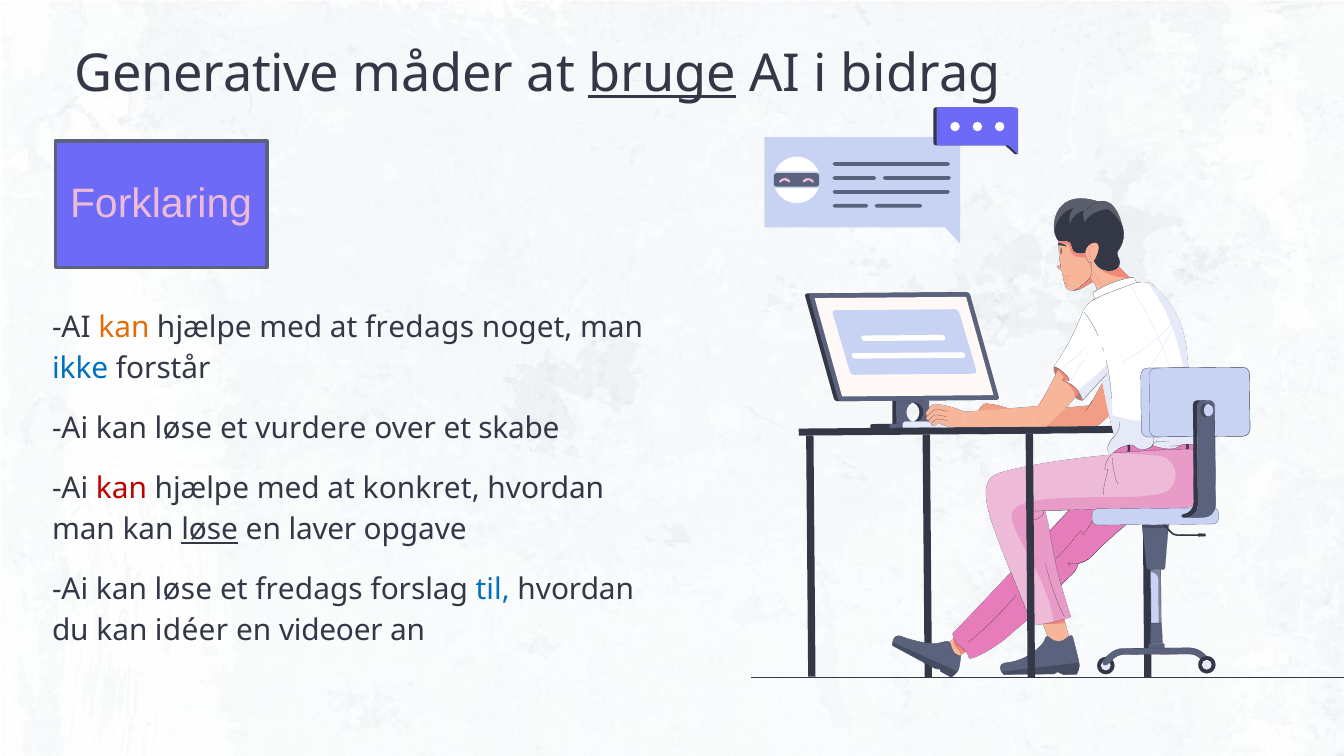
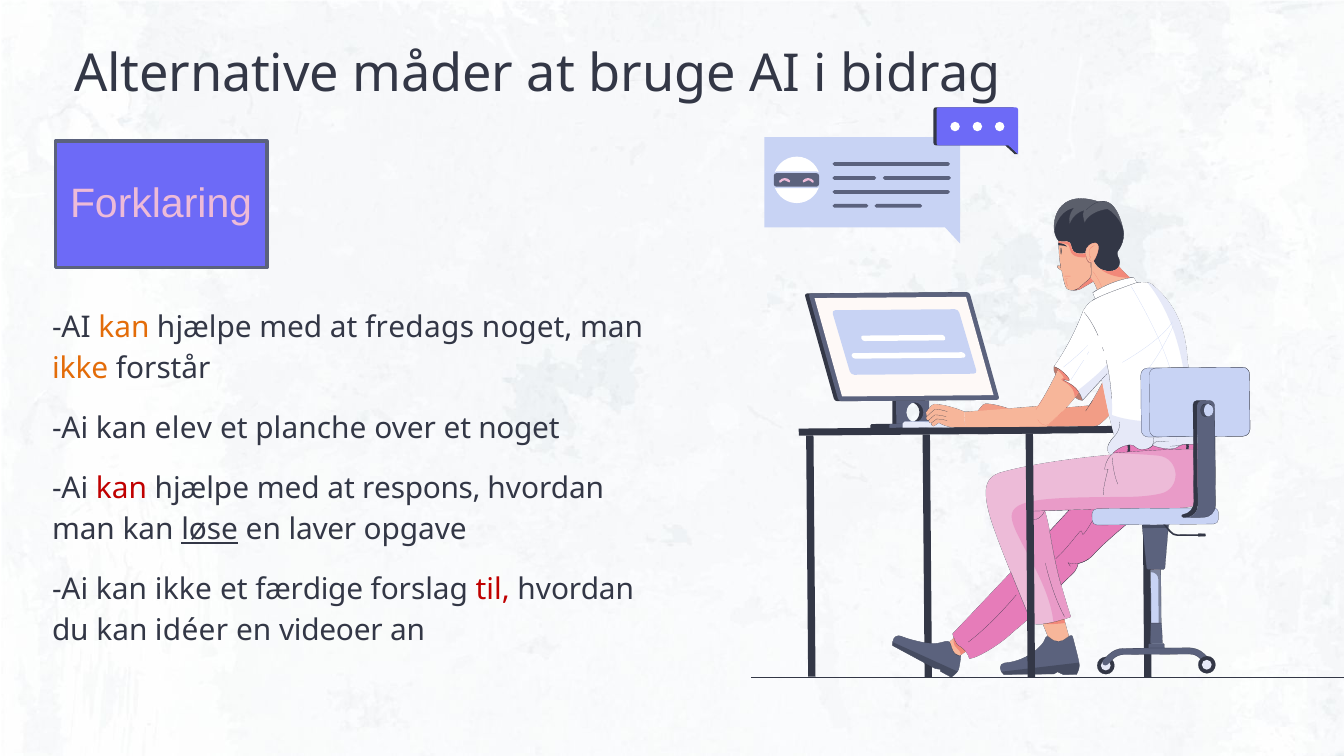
Generative: Generative -> Alternative (207, 74)
bruge underline: present -> none (662, 74)
ikke colour: blue -> orange (80, 369)
løse: løse -> elev (183, 429)
vurdere: vurdere -> planche (311, 429)
et skabe: skabe -> noget (519, 429)
konkret: konkret -> respons (421, 489)
løse: løse -> ikke (183, 590)
et fredags: fredags -> færdige (309, 590)
til colour: blue -> red (493, 590)
